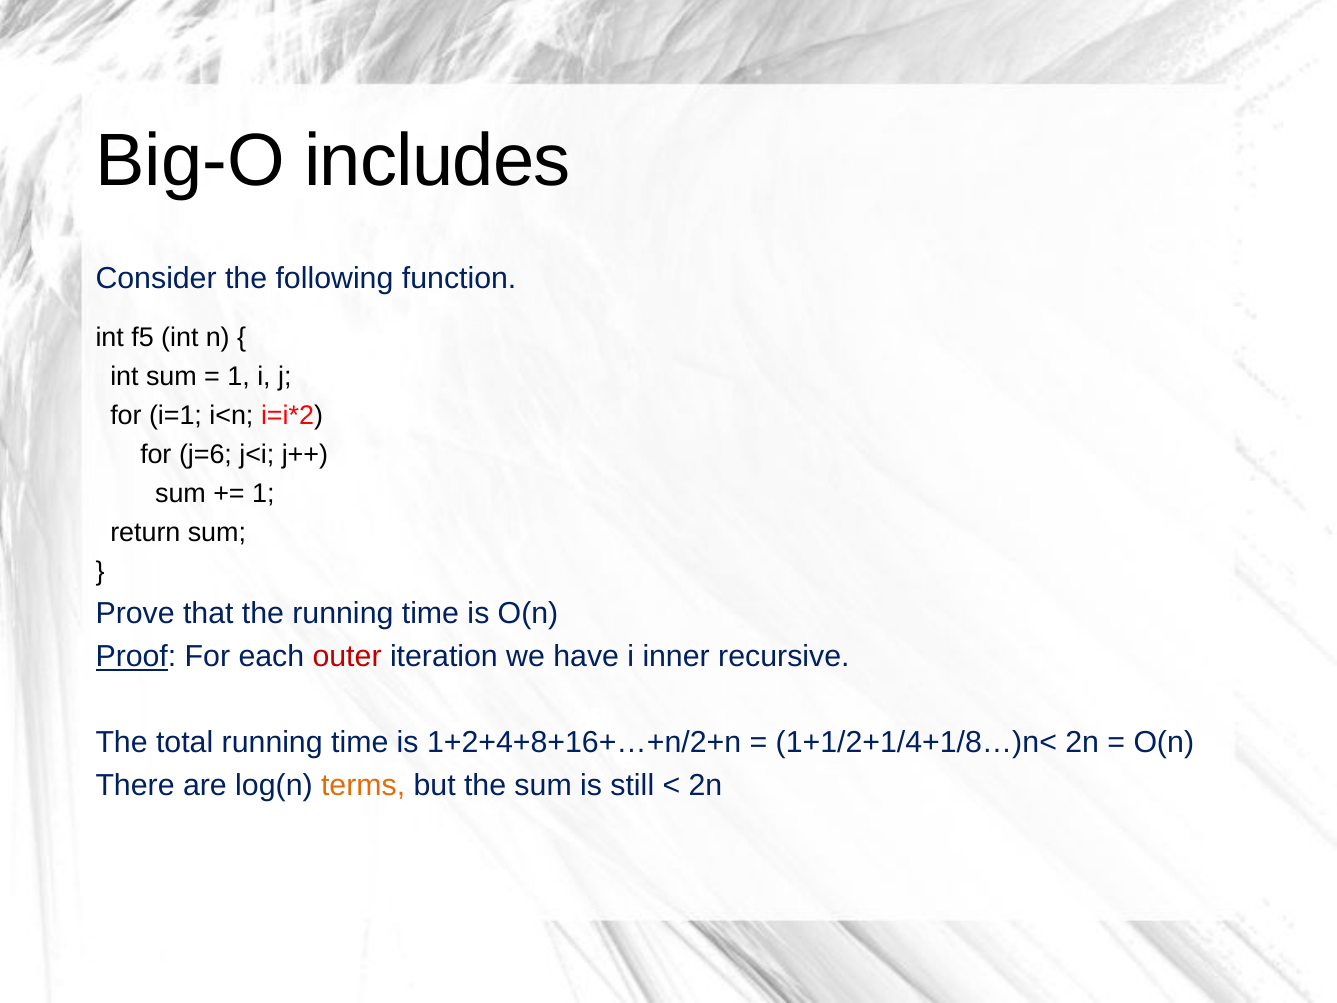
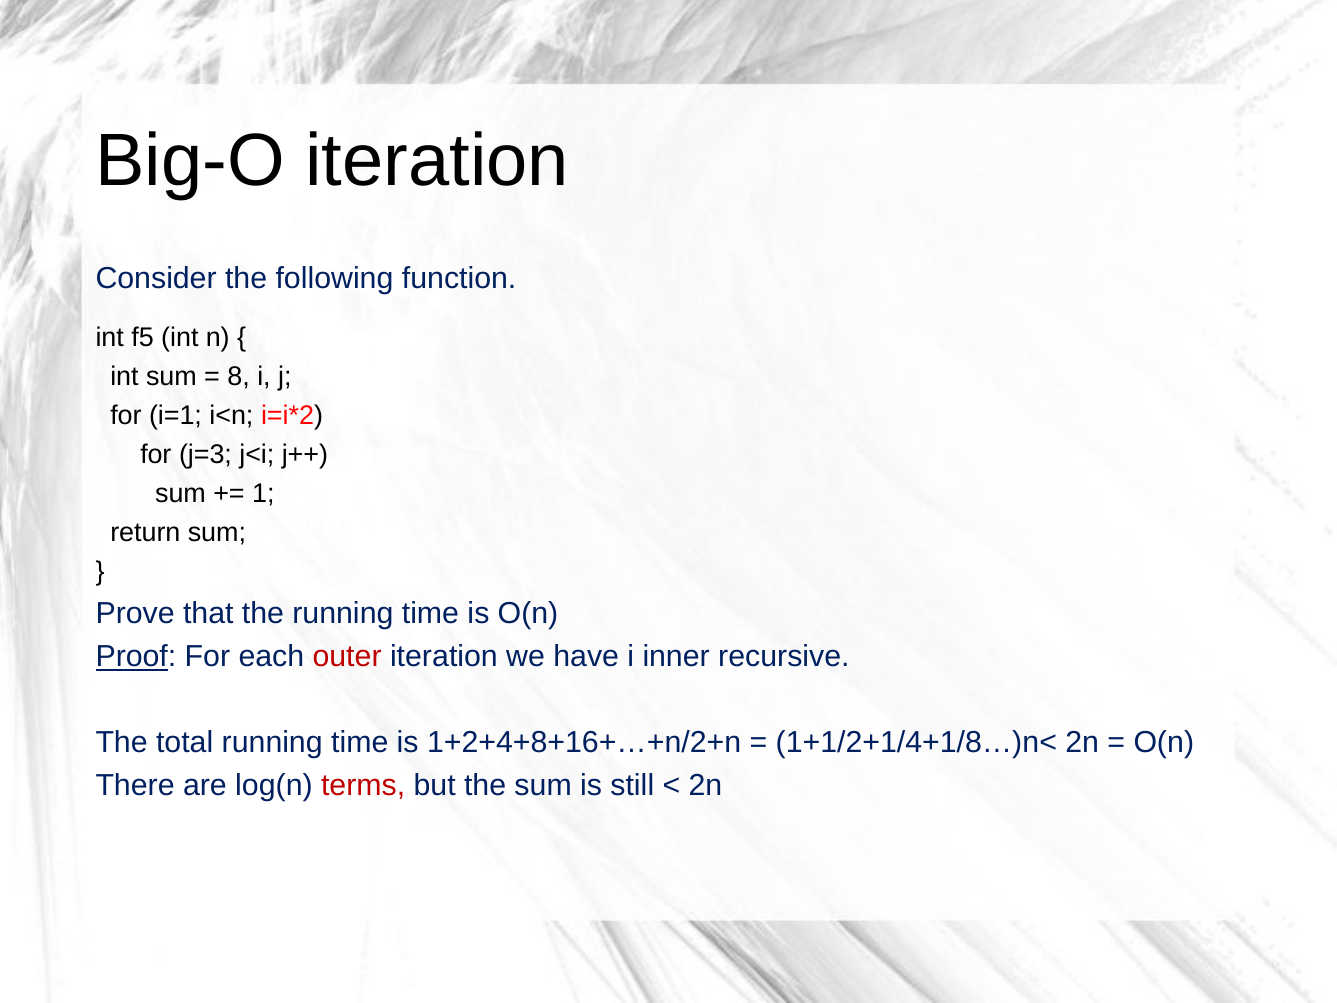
Big-O includes: includes -> iteration (437, 161)
1: 1 -> 8 (239, 376)
j=6: j=6 -> j=3 (205, 454)
terms colour: orange -> red (363, 785)
